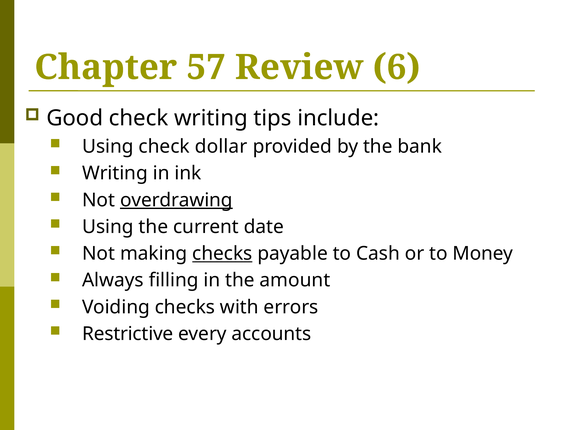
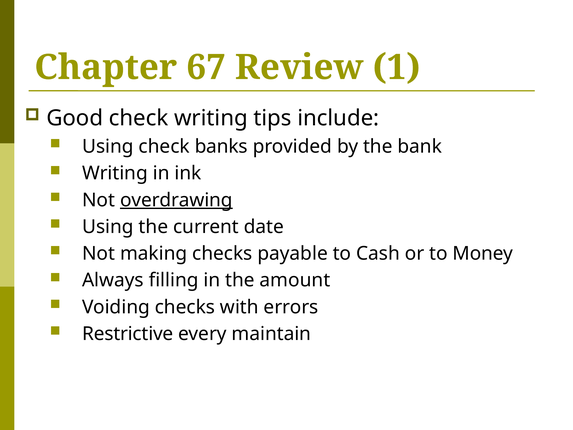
57: 57 -> 67 (206, 67)
6: 6 -> 1 (397, 67)
dollar: dollar -> banks (221, 147)
checks underline: present -> none (222, 253)
accounts: accounts -> maintain (271, 334)
